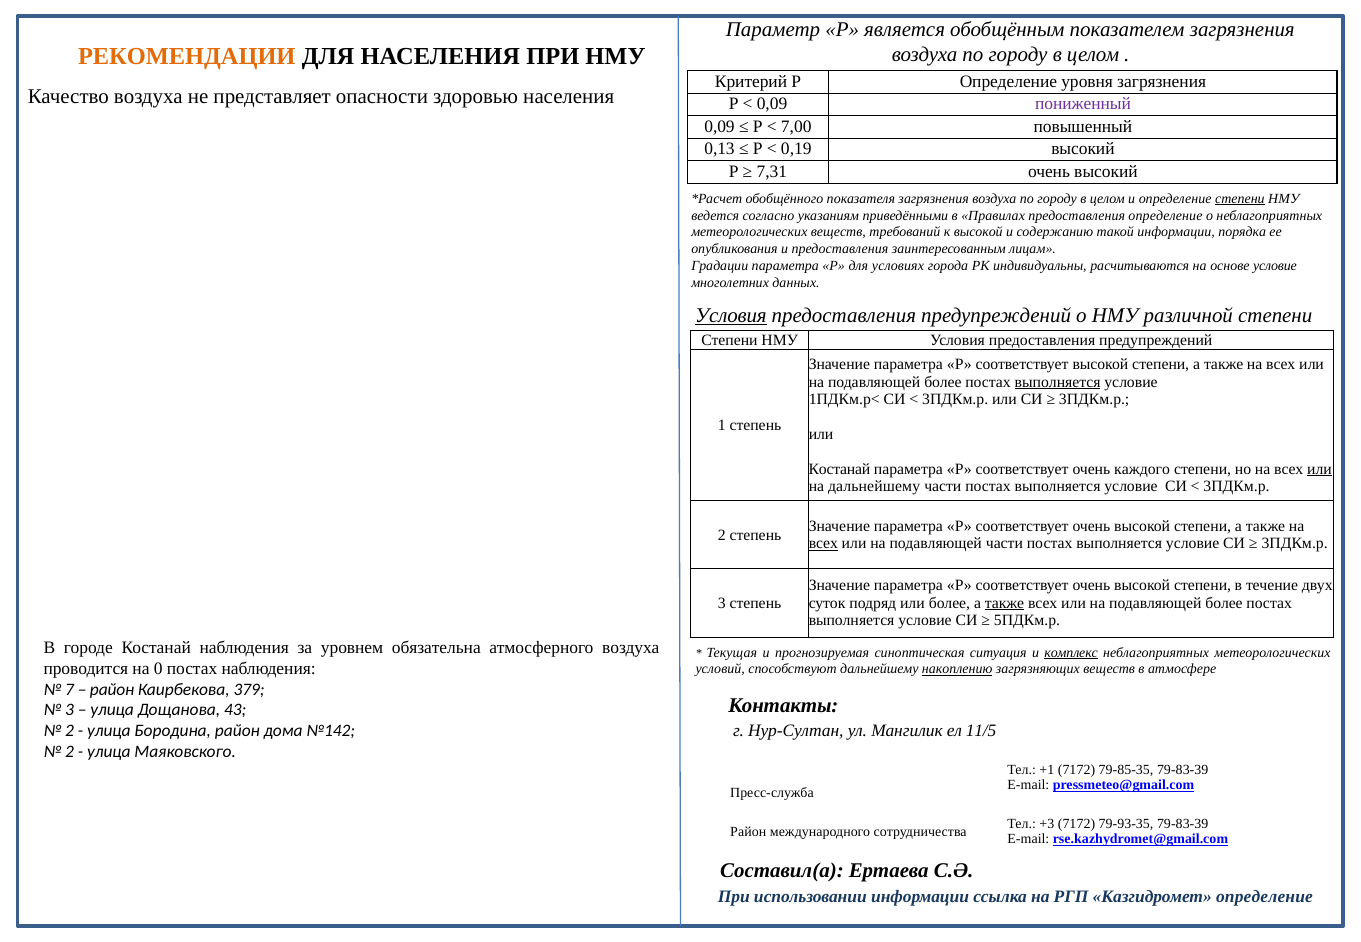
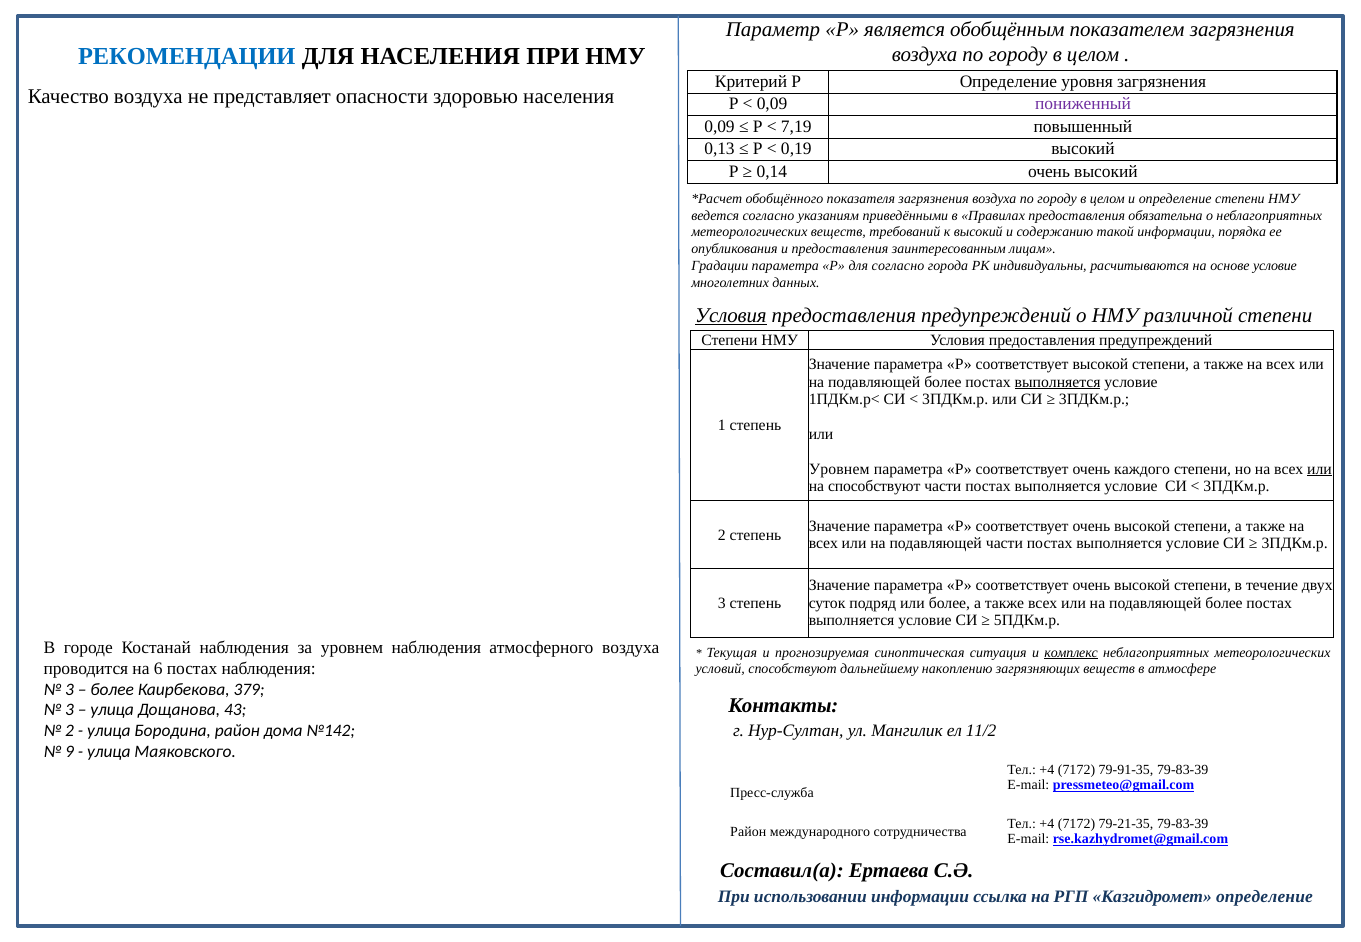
РЕКОМЕНДАЦИИ colour: orange -> blue (187, 56)
7,00: 7,00 -> 7,19 (796, 127)
7,31: 7,31 -> 0,14 (772, 172)
степени underline: present -> none (1240, 199)
предоставления определение: определение -> обязательна (1166, 216)
к высокой: высокой -> высокий (978, 232)
для условиях: условиях -> согласно (898, 266)
Костанай: Костанай -> Уровнем (839, 469)
на дальнейшему: дальнейшему -> способствуют (874, 486)
всех underline: present -> none (823, 544)
также underline: present -> none (1005, 603)
уровнем обязательна: обязательна -> наблюдения (436, 647)
0: 0 -> 6 (158, 668)
накоплению underline: present -> none (957, 669)
7: 7 -> 3 (70, 689)
район: район -> более (112, 689)
11/5: 11/5 -> 11/2 (981, 731)
2: 2 -> 9 (70, 752)
+1: +1 -> +4 (1047, 770)
79-85-35: 79-85-35 -> 79-91-35 (1126, 770)
+3: +3 -> +4 (1047, 824)
79-93-35: 79-93-35 -> 79-21-35 (1126, 824)
